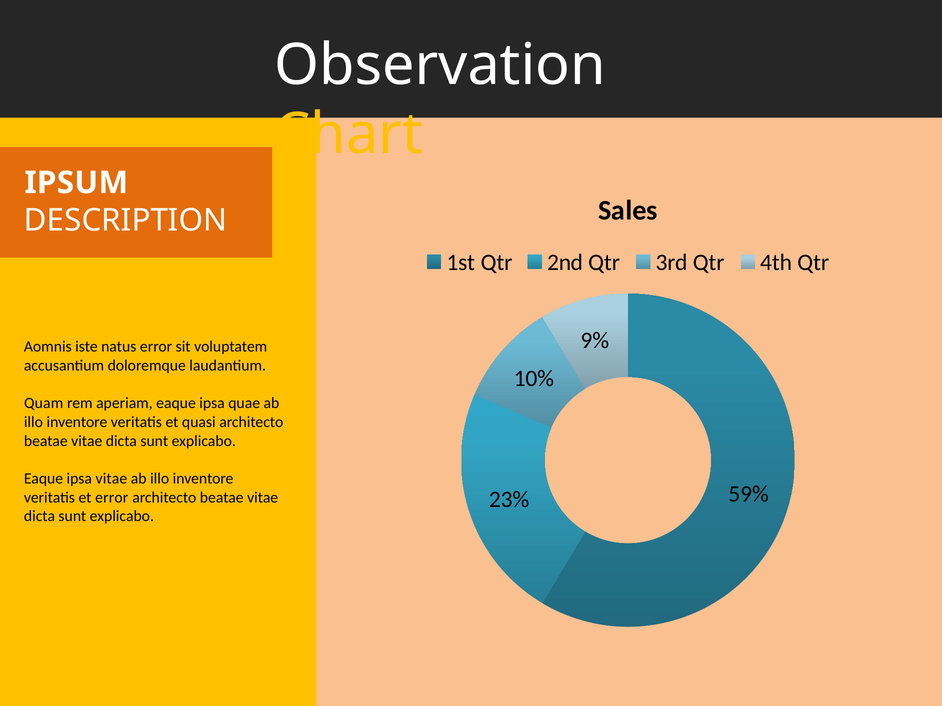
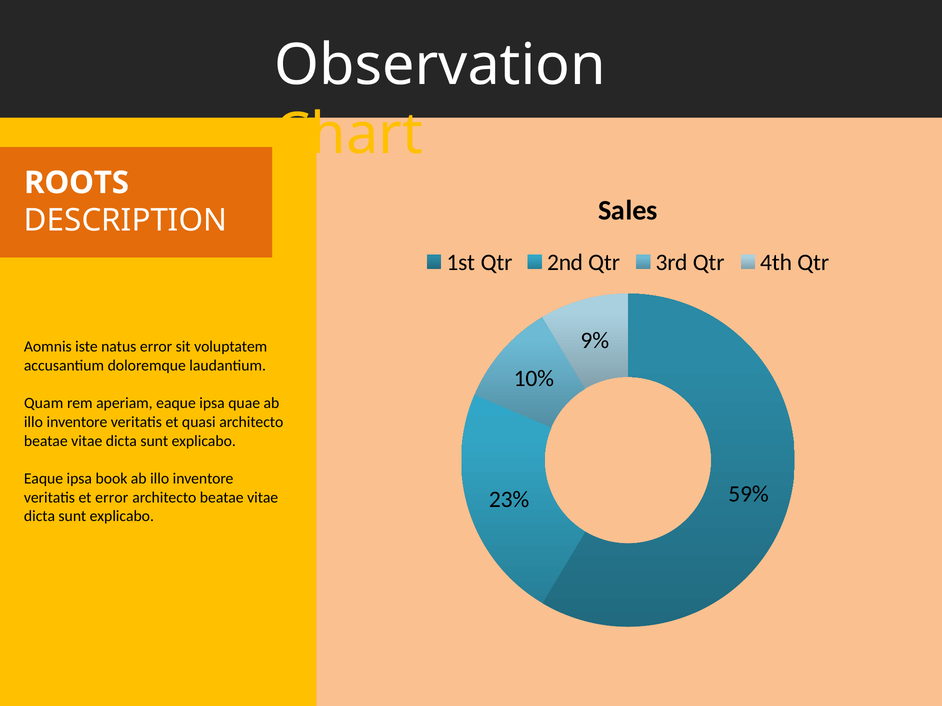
IPSUM: IPSUM -> ROOTS (76, 183)
ipsa vitae: vitae -> book (112, 479)
